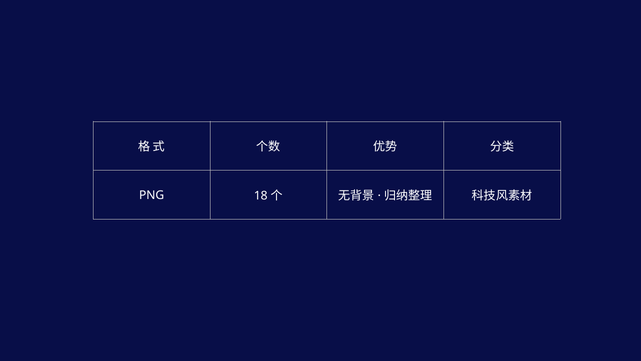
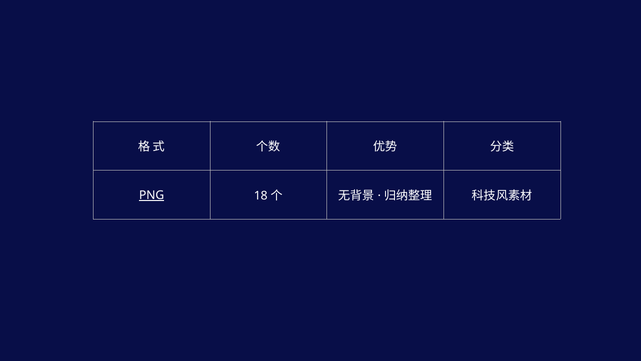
PNG underline: none -> present (152, 195)
